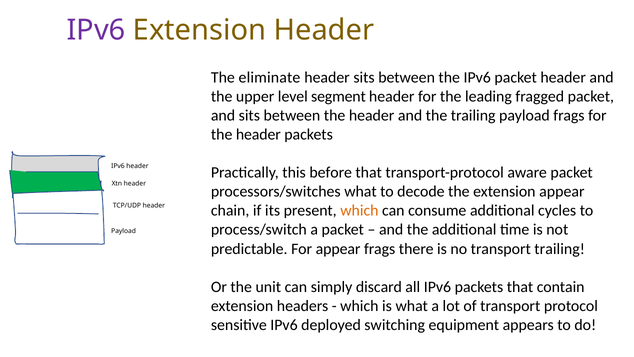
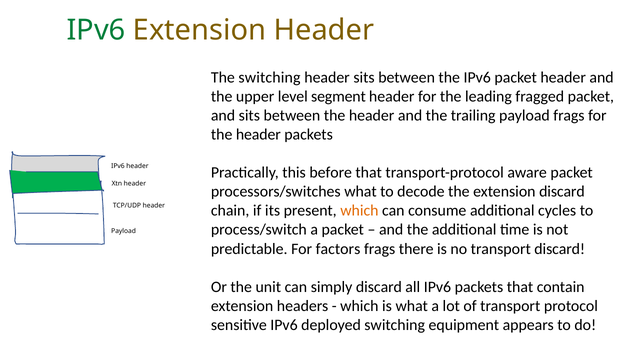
IPv6 colour: purple -> green (96, 30)
The eliminate: eliminate -> switching (269, 77)
extension appear: appear -> discard (562, 191)
For appear: appear -> factors (338, 249)
transport trailing: trailing -> discard (560, 249)
